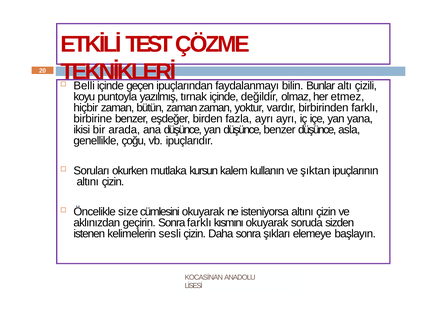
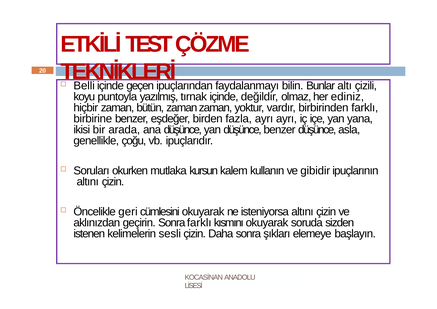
etmez: etmez -> ediniz (347, 97)
şıktan: şıktan -> gibidir (315, 171)
size: size -> geri (128, 212)
